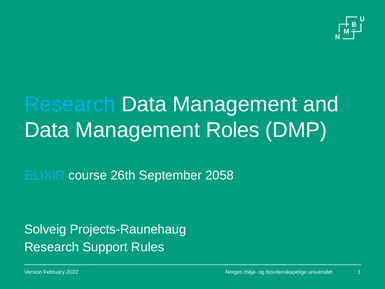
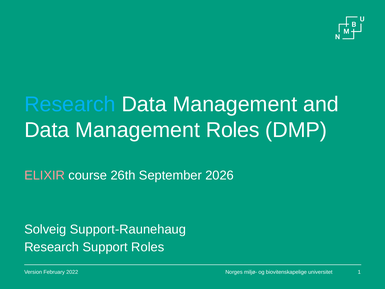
ELIXIR colour: light blue -> pink (45, 175)
2058: 2058 -> 2026 (220, 175)
Projects-Raunehaug: Projects-Raunehaug -> Support-Raunehaug (128, 229)
Support Rules: Rules -> Roles (148, 247)
